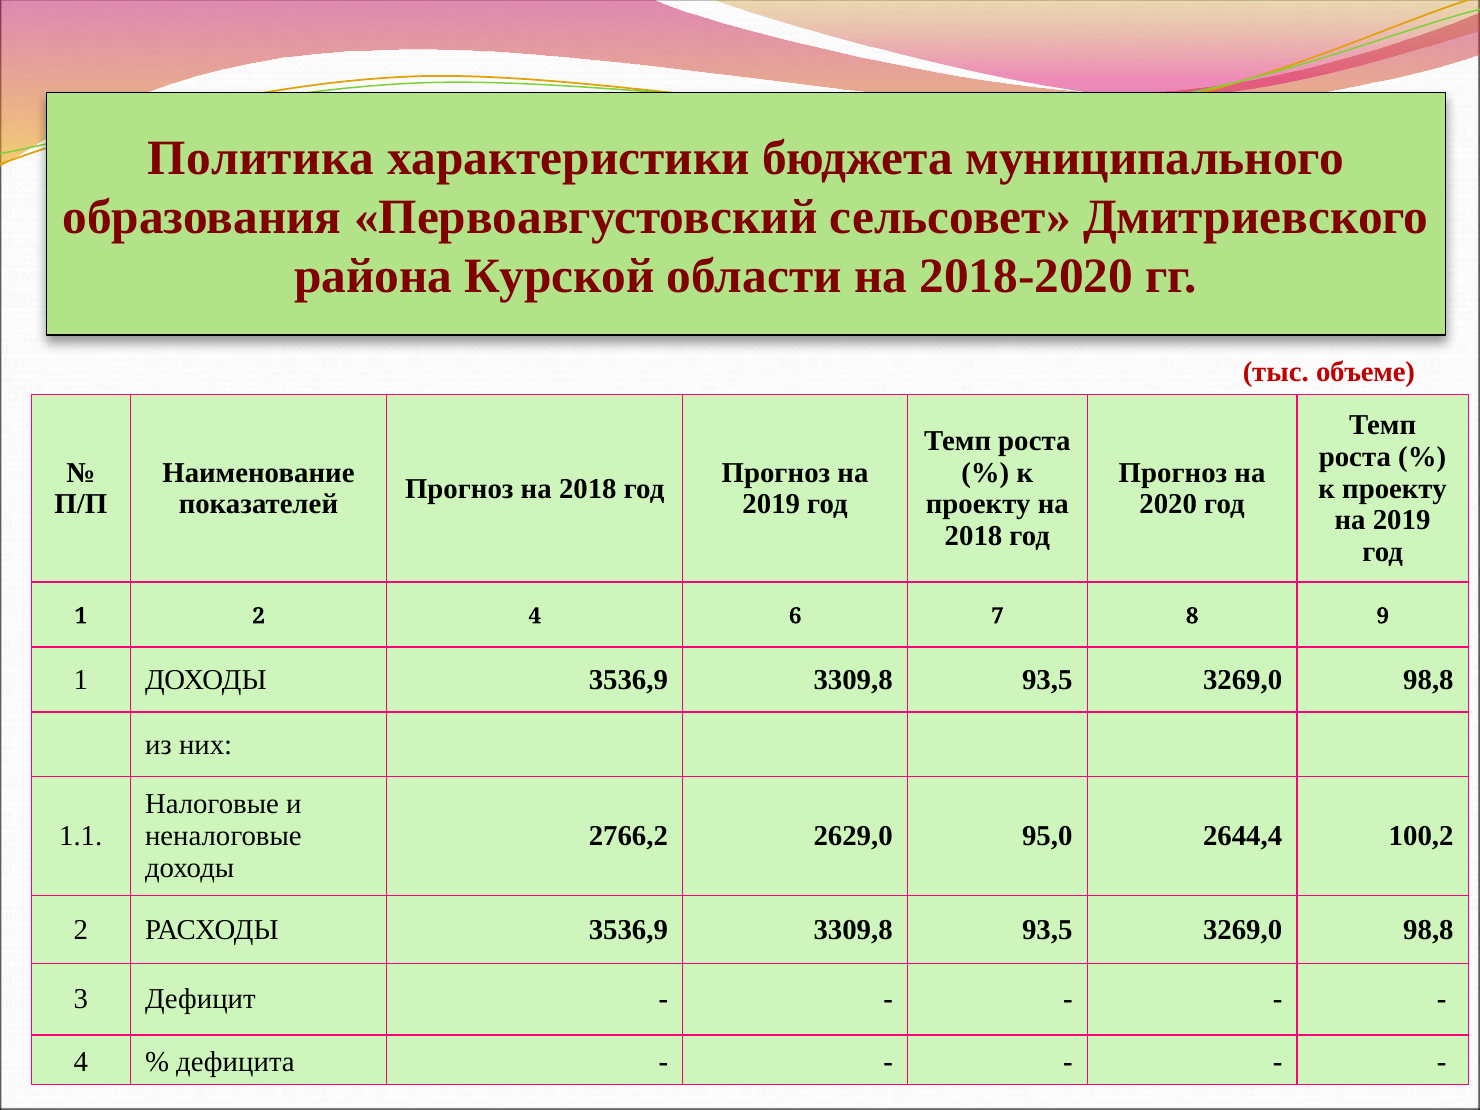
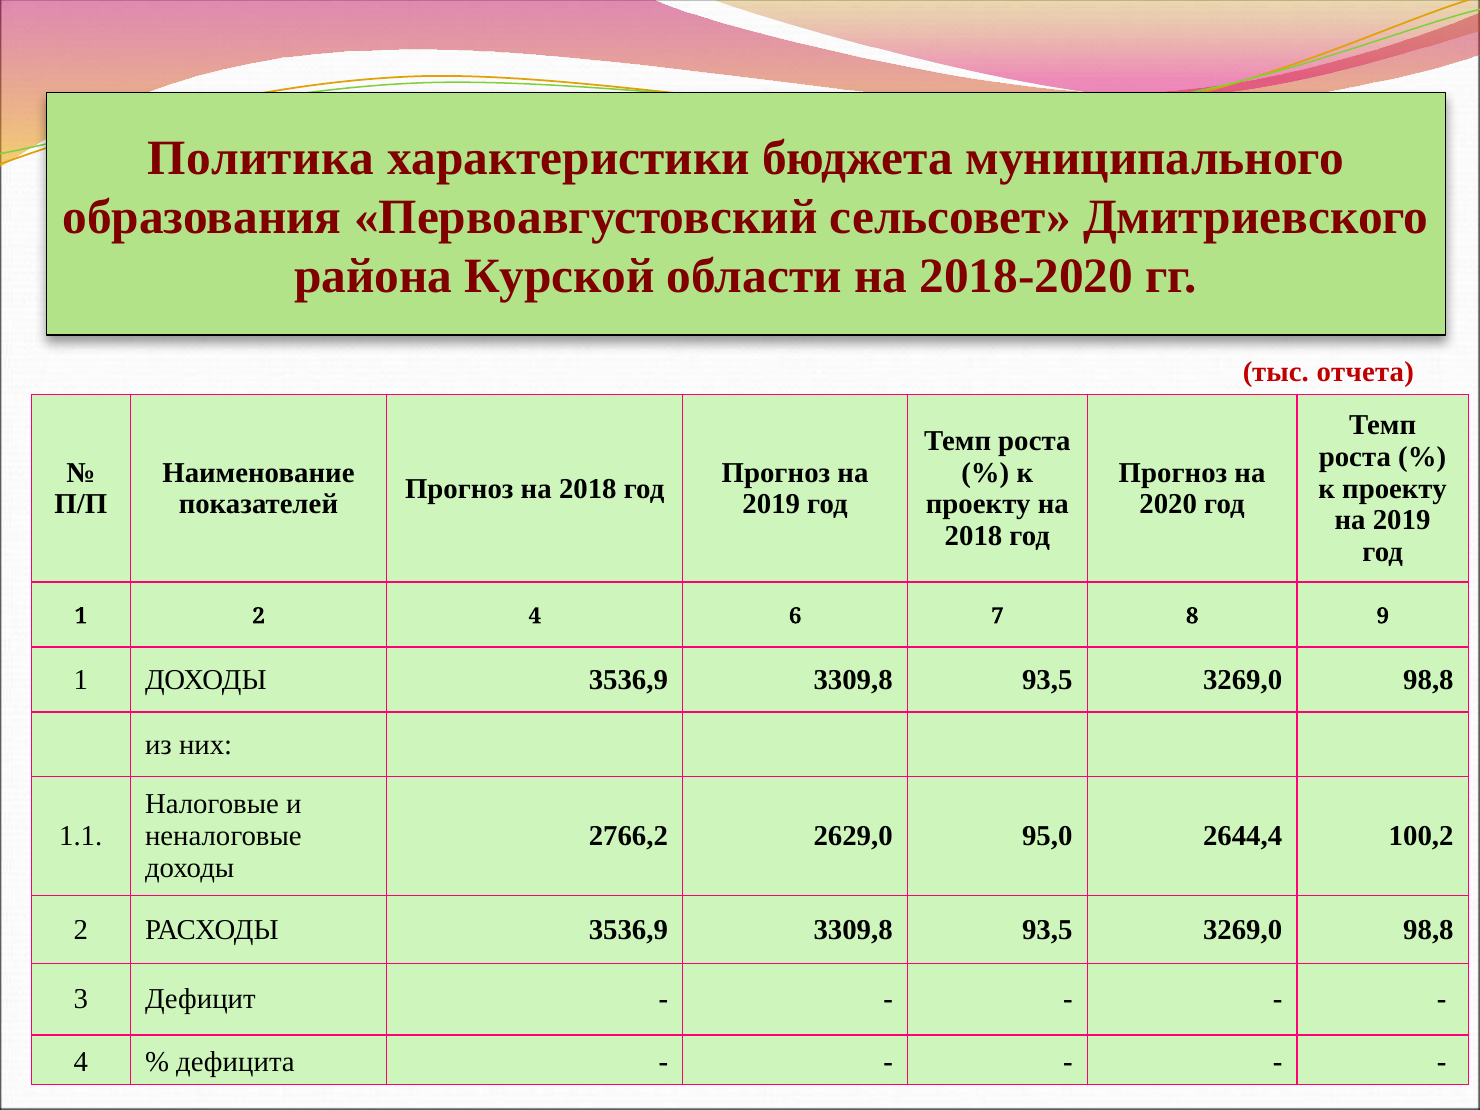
объеме: объеме -> отчета (1365, 372)
